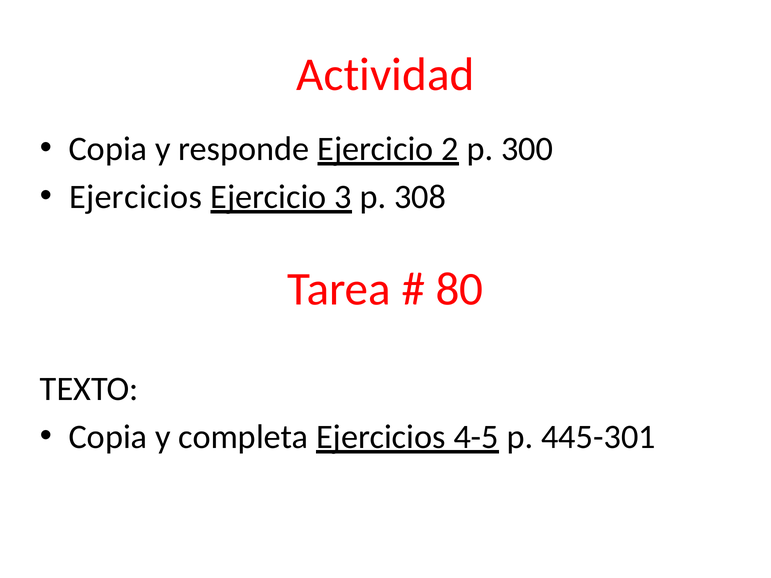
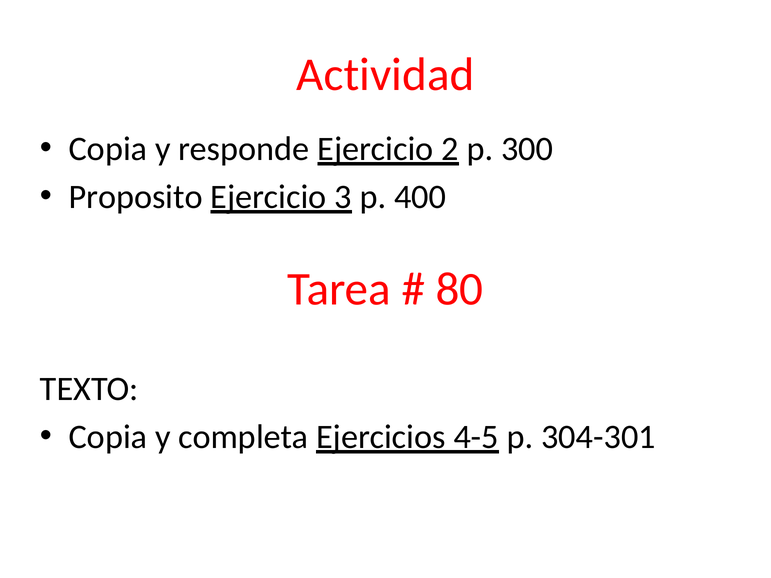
Ejercicios: Ejercicios -> Proposito (136, 197)
308: 308 -> 400 (420, 197)
445-301: 445-301 -> 304-301 (598, 437)
